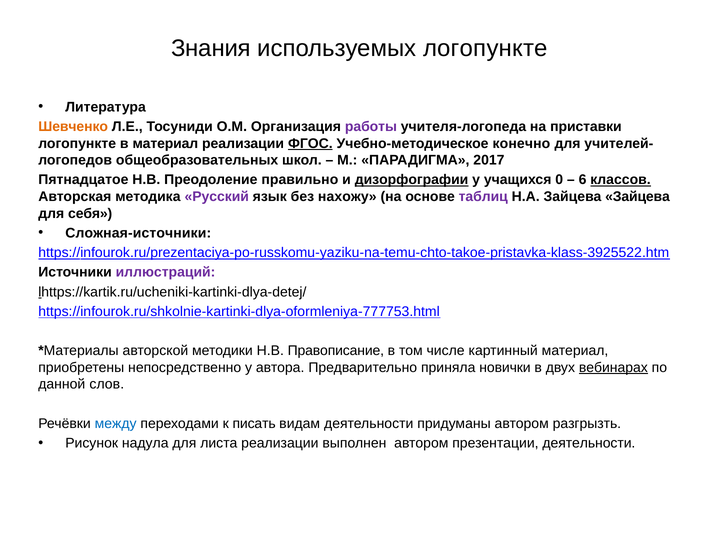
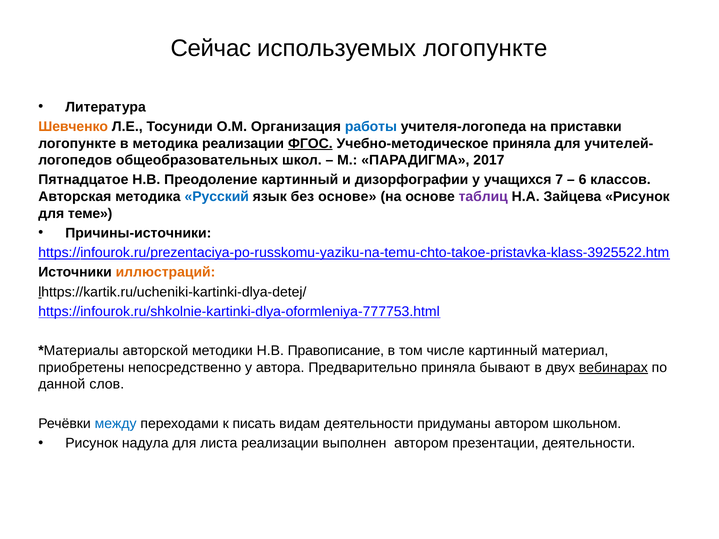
Знания: Знания -> Сейчас (211, 48)
работы colour: purple -> blue (371, 127)
в материал: материал -> методика (165, 144)
Учебно-методическое конечно: конечно -> приняла (522, 144)
Преодоление правильно: правильно -> картинный (300, 180)
дизорфографии underline: present -> none (412, 180)
0: 0 -> 7 (559, 180)
классов underline: present -> none (621, 180)
Русский colour: purple -> blue (217, 197)
без нахожу: нахожу -> основе (347, 197)
Зайцева Зайцева: Зайцева -> Рисунок (637, 197)
себя: себя -> теме (90, 214)
Сложная-источники: Сложная-источники -> Причины-источники (138, 233)
иллюстраций colour: purple -> orange (166, 272)
новички: новички -> бывают (505, 368)
разгрызть: разгрызть -> школьном (587, 424)
